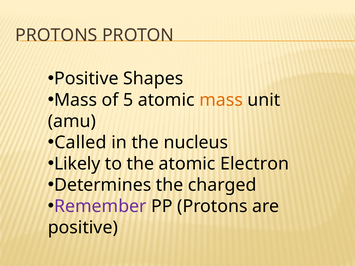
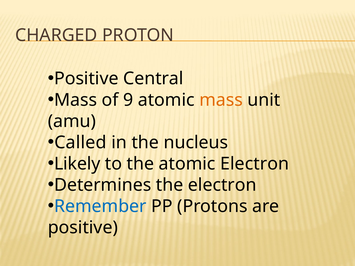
PROTONS: PROTONS -> CHARGED (56, 35)
Shapes: Shapes -> Central (153, 79)
5: 5 -> 9 (128, 100)
the charged: charged -> electron (222, 185)
Remember colour: purple -> blue (100, 207)
